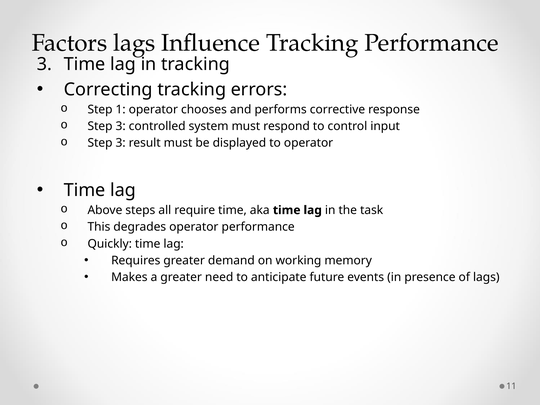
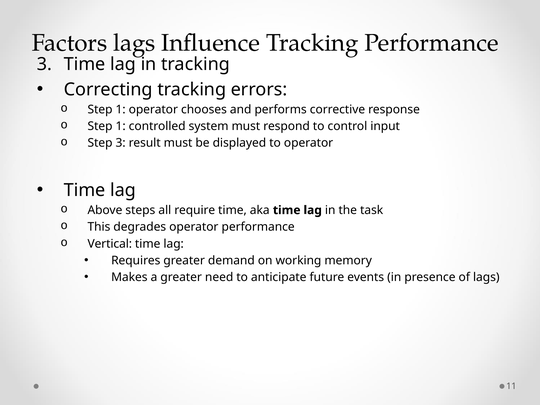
3: 3 -> 1 (121, 126)
Quickly: Quickly -> Vertical (110, 244)
